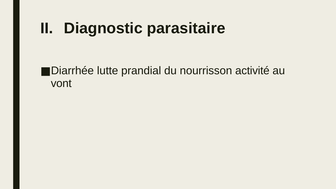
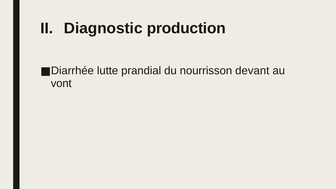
parasitaire: parasitaire -> production (186, 28)
activité: activité -> devant (252, 71)
